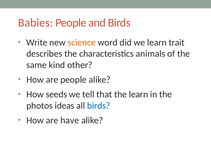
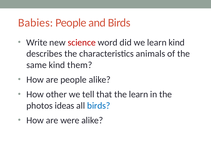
science colour: orange -> red (82, 43)
learn trait: trait -> kind (177, 43)
other: other -> them (80, 65)
seeds: seeds -> other (56, 95)
have: have -> were (70, 121)
